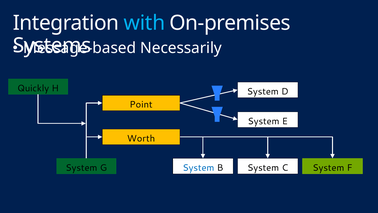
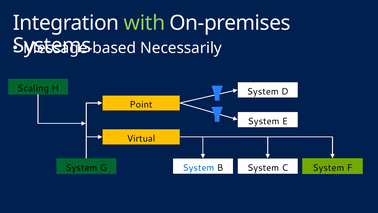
with colour: light blue -> light green (144, 23)
Quickly: Quickly -> Scaling (33, 88)
Worth: Worth -> Virtual (141, 138)
